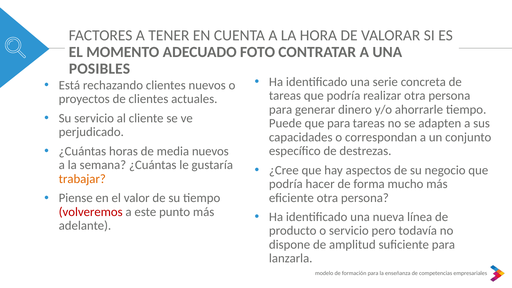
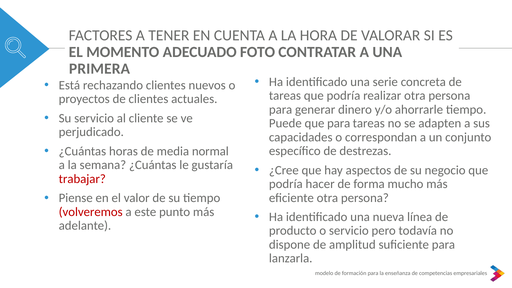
POSIBLES: POSIBLES -> PRIMERA (99, 69)
media nuevos: nuevos -> normal (210, 151)
trabajar colour: orange -> red (82, 179)
